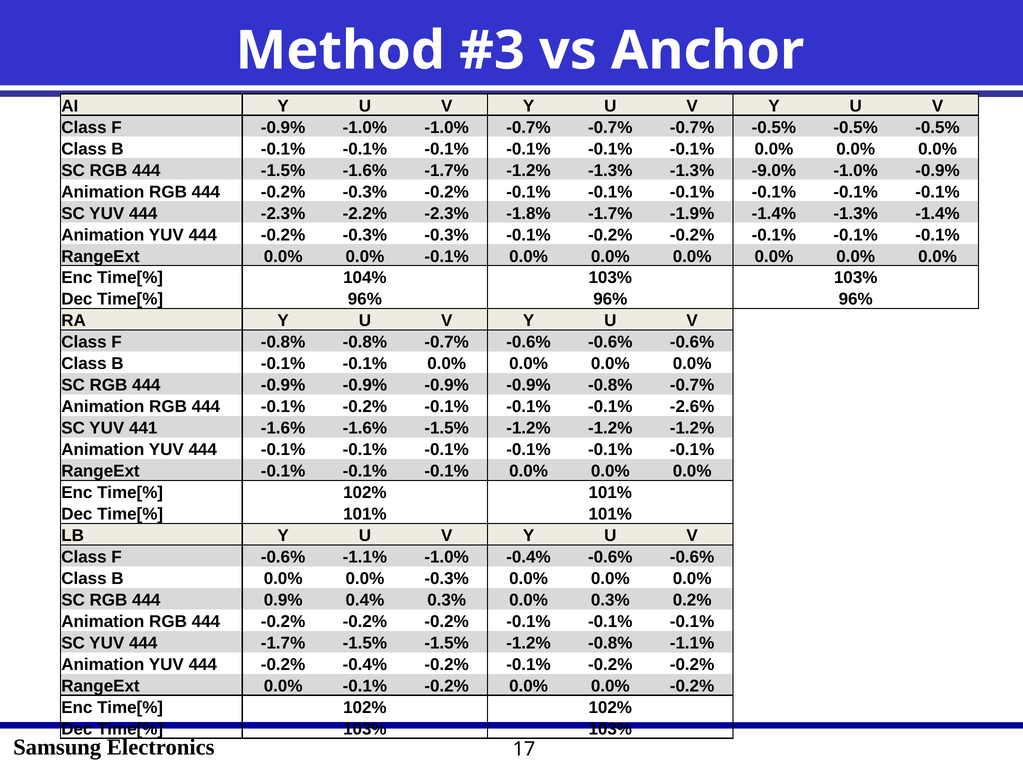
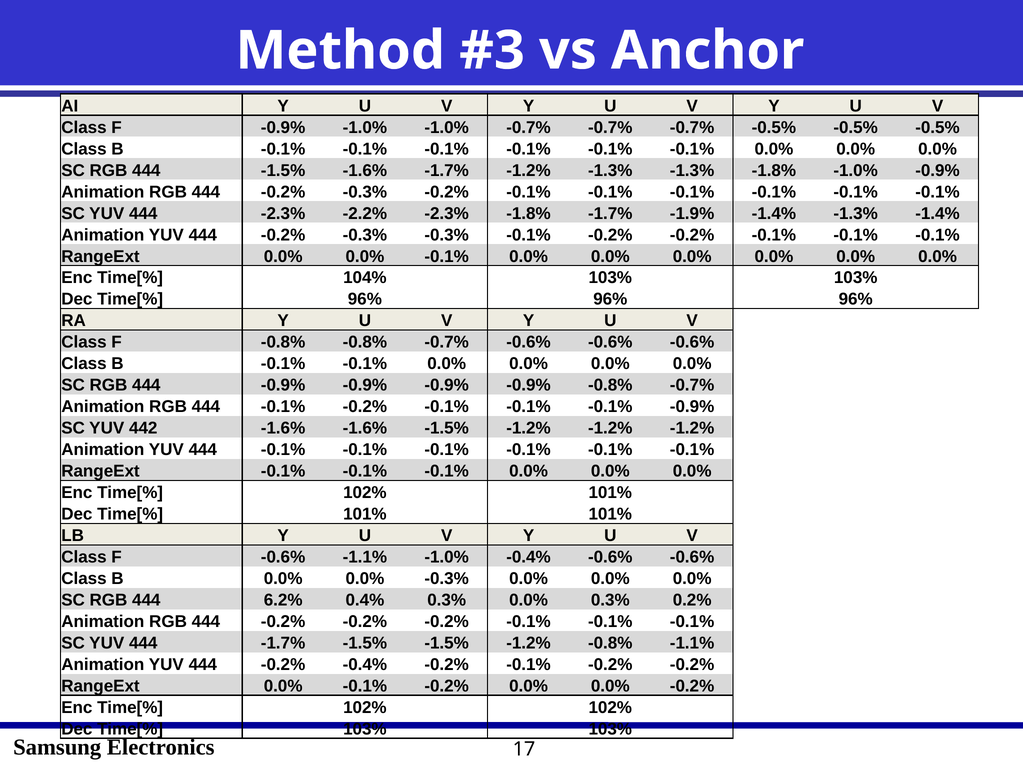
-1.3% -9.0%: -9.0% -> -1.8% (774, 170)
-0.1% -2.6%: -2.6% -> -0.9% (692, 406)
441: 441 -> 442 (143, 428)
0.9%: 0.9% -> 6.2% (283, 600)
